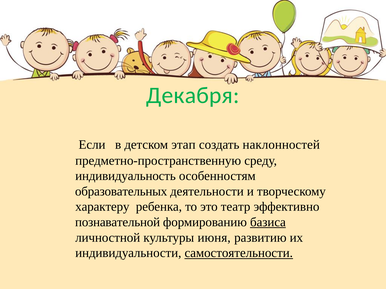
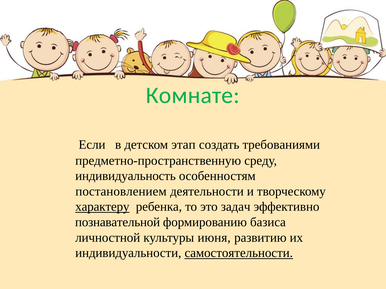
Декабря: Декабря -> Комнате (193, 96)
наклонностей: наклонностей -> требованиями (281, 145)
образовательных: образовательных -> постановлением (121, 192)
характеру underline: none -> present (102, 207)
театр: театр -> задач (236, 207)
базиса underline: present -> none (268, 223)
